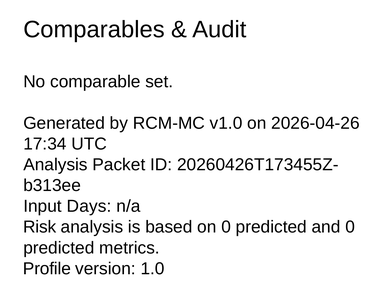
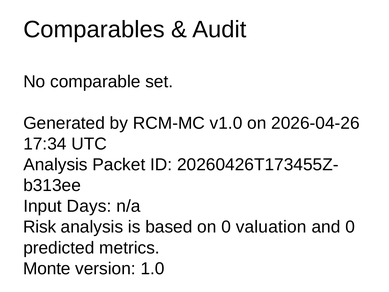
on 0 predicted: predicted -> valuation (271, 227)
Profile: Profile -> Monte (47, 268)
